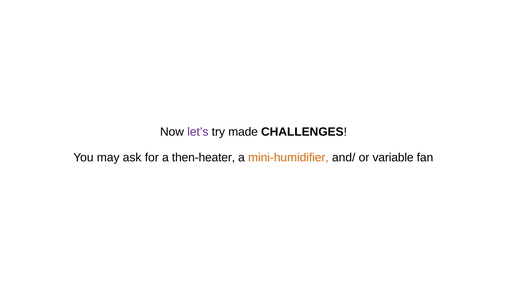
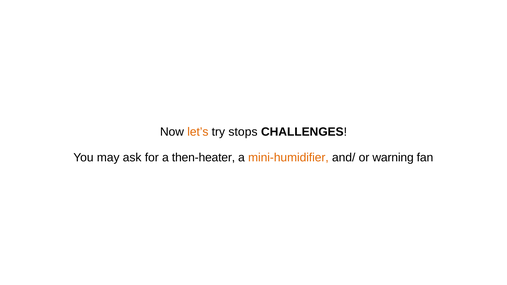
let’s colour: purple -> orange (198, 132)
made: made -> stops (243, 132)
variable: variable -> warning (393, 158)
